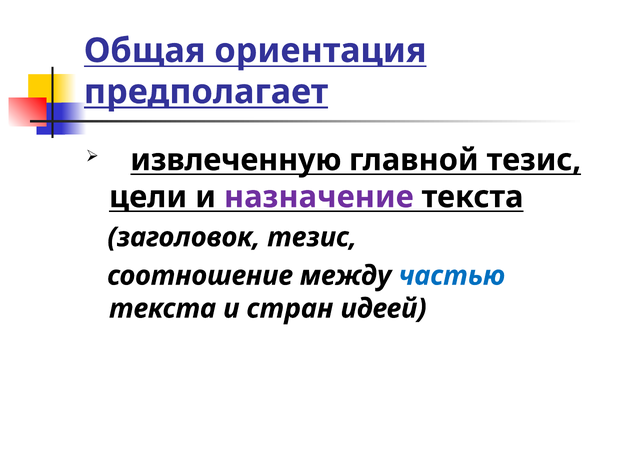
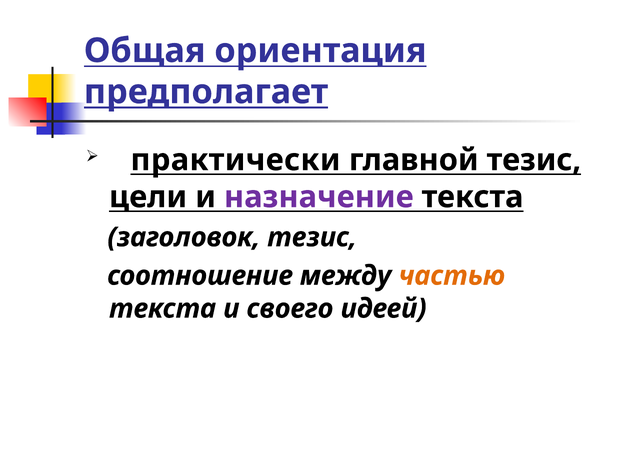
извлеченную: извлеченную -> практически (236, 160)
частью colour: blue -> orange (452, 276)
стран: стран -> своего (290, 308)
